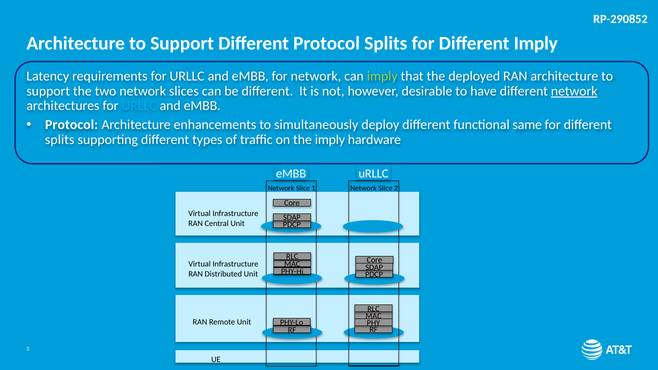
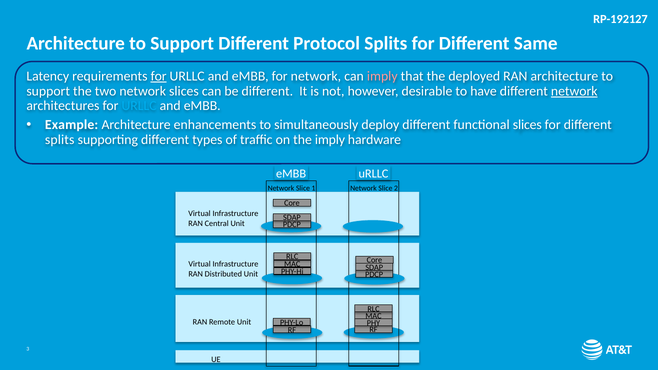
RP-290852: RP-290852 -> RP-192127 (620, 19)
Different Imply: Imply -> Same (536, 43)
for underline: none -> present (159, 76)
imply colour: light green -> pink (382, 76)
Protocol: Protocol -> Example (72, 125)
functional same: same -> slices (527, 125)
